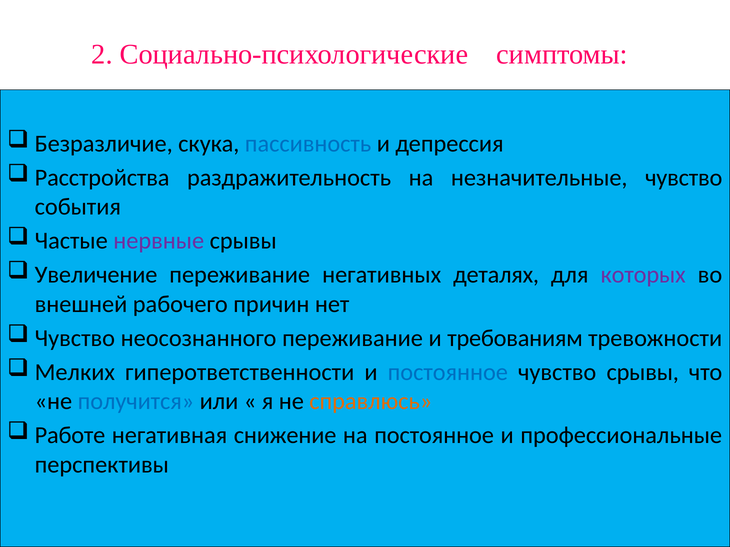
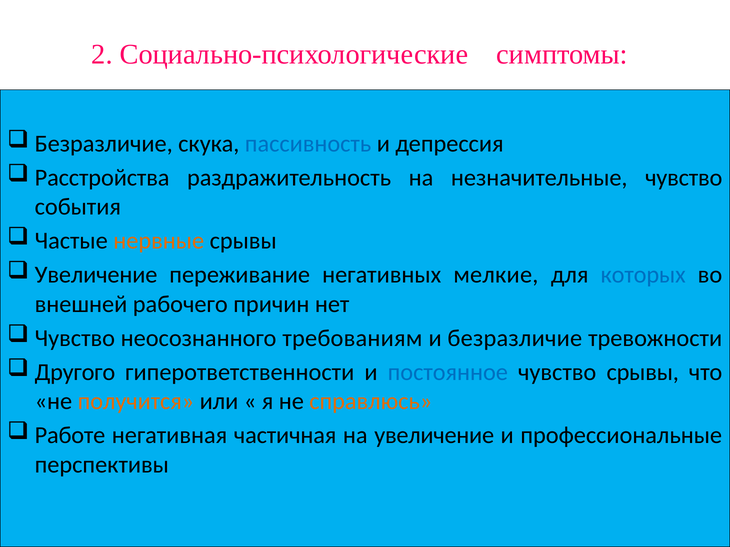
нервные colour: purple -> orange (159, 241)
деталях: деталях -> мелкие (496, 275)
которых colour: purple -> blue (643, 275)
неосознанного переживание: переживание -> требованиям (352, 338)
и требованиям: требованиям -> безразличие (515, 338)
Мелких: Мелких -> Другого (75, 372)
получится colour: blue -> orange (136, 402)
снижение: снижение -> частичная (285, 436)
на постоянное: постоянное -> увеличение (434, 436)
